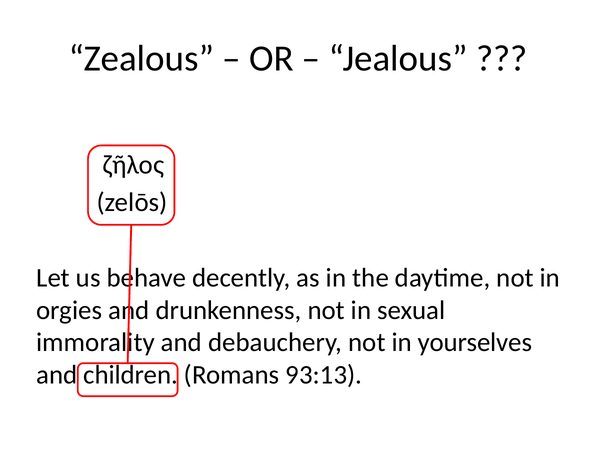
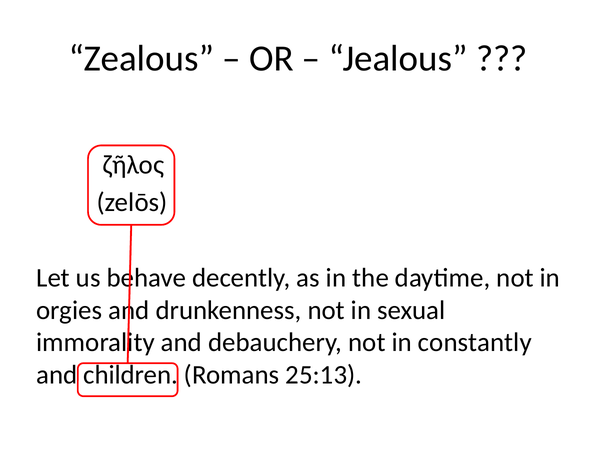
yourselves: yourselves -> constantly (475, 342)
93:13: 93:13 -> 25:13 (324, 375)
